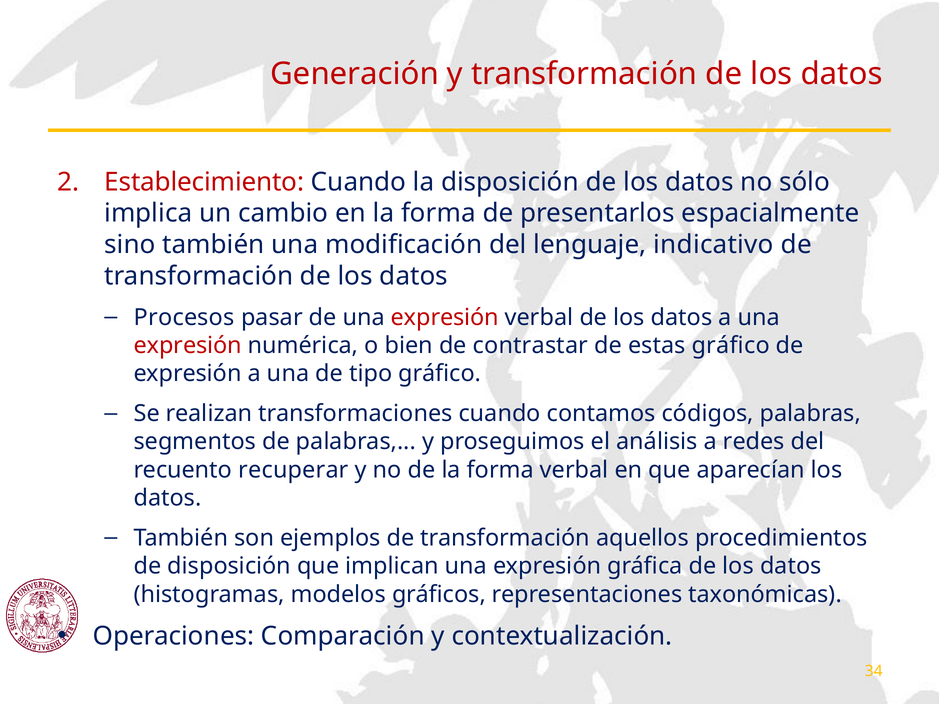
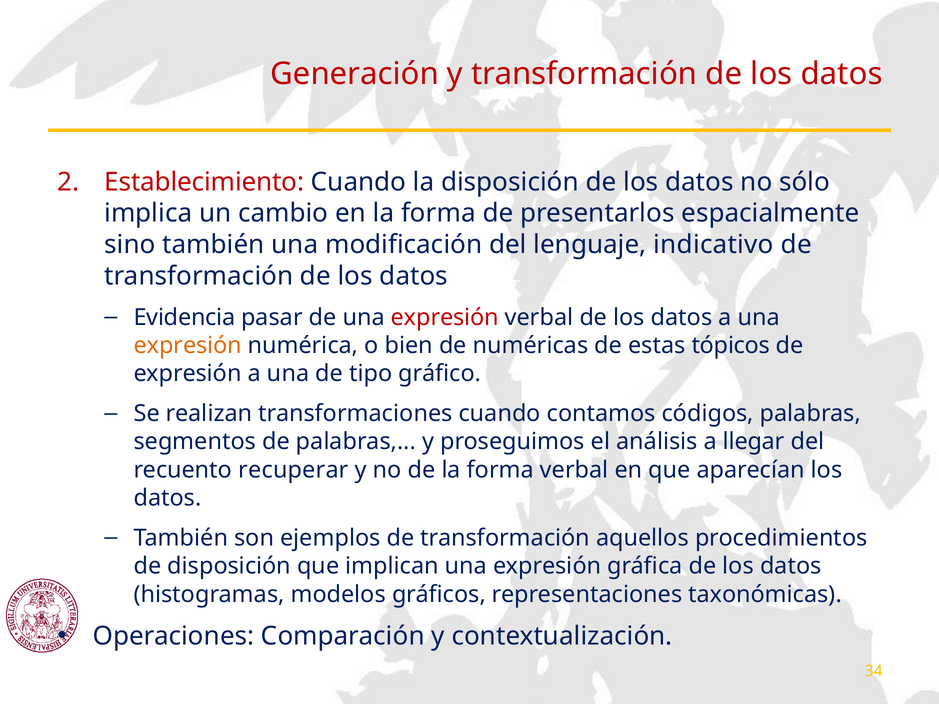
Procesos: Procesos -> Evidencia (184, 317)
expresión colour: red -> orange (188, 346)
contrastar: contrastar -> numéricas (531, 346)
estas gráfico: gráfico -> tópicos (731, 346)
redes: redes -> llegar (754, 442)
